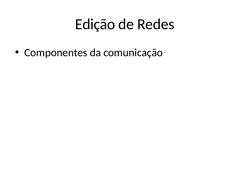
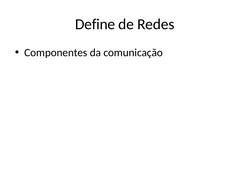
Edição: Edição -> Define (95, 24)
